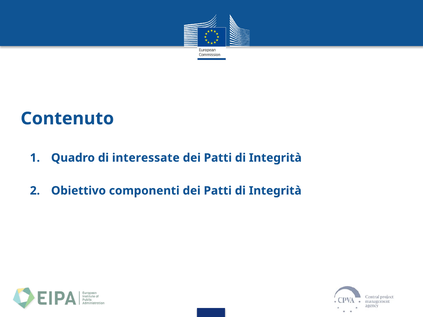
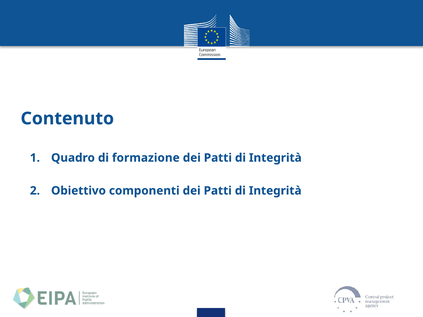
interessate: interessate -> formazione (146, 158)
